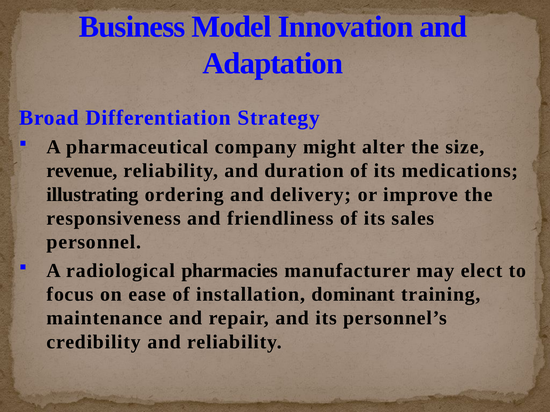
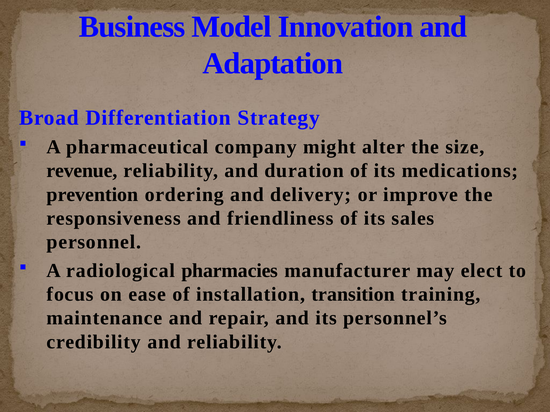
illustrating: illustrating -> prevention (92, 195)
dominant: dominant -> transition (353, 295)
